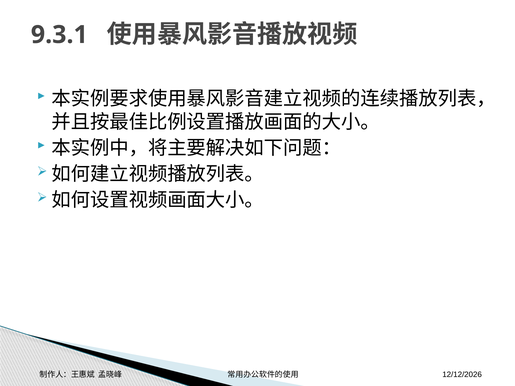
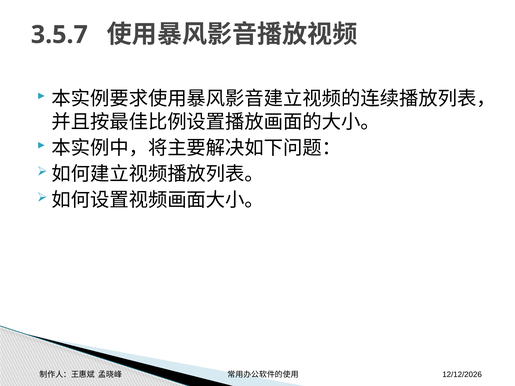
9.3.1: 9.3.1 -> 3.5.7 (59, 35)
